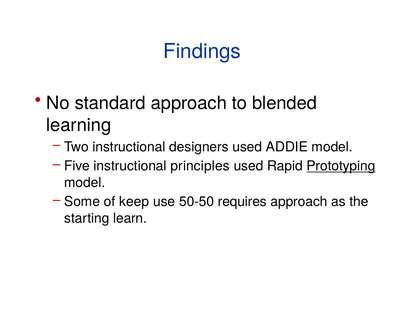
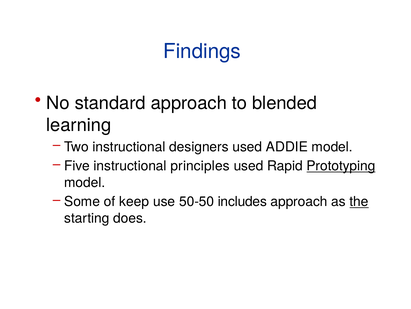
requires: requires -> includes (242, 201)
the underline: none -> present (359, 201)
learn: learn -> does (130, 218)
